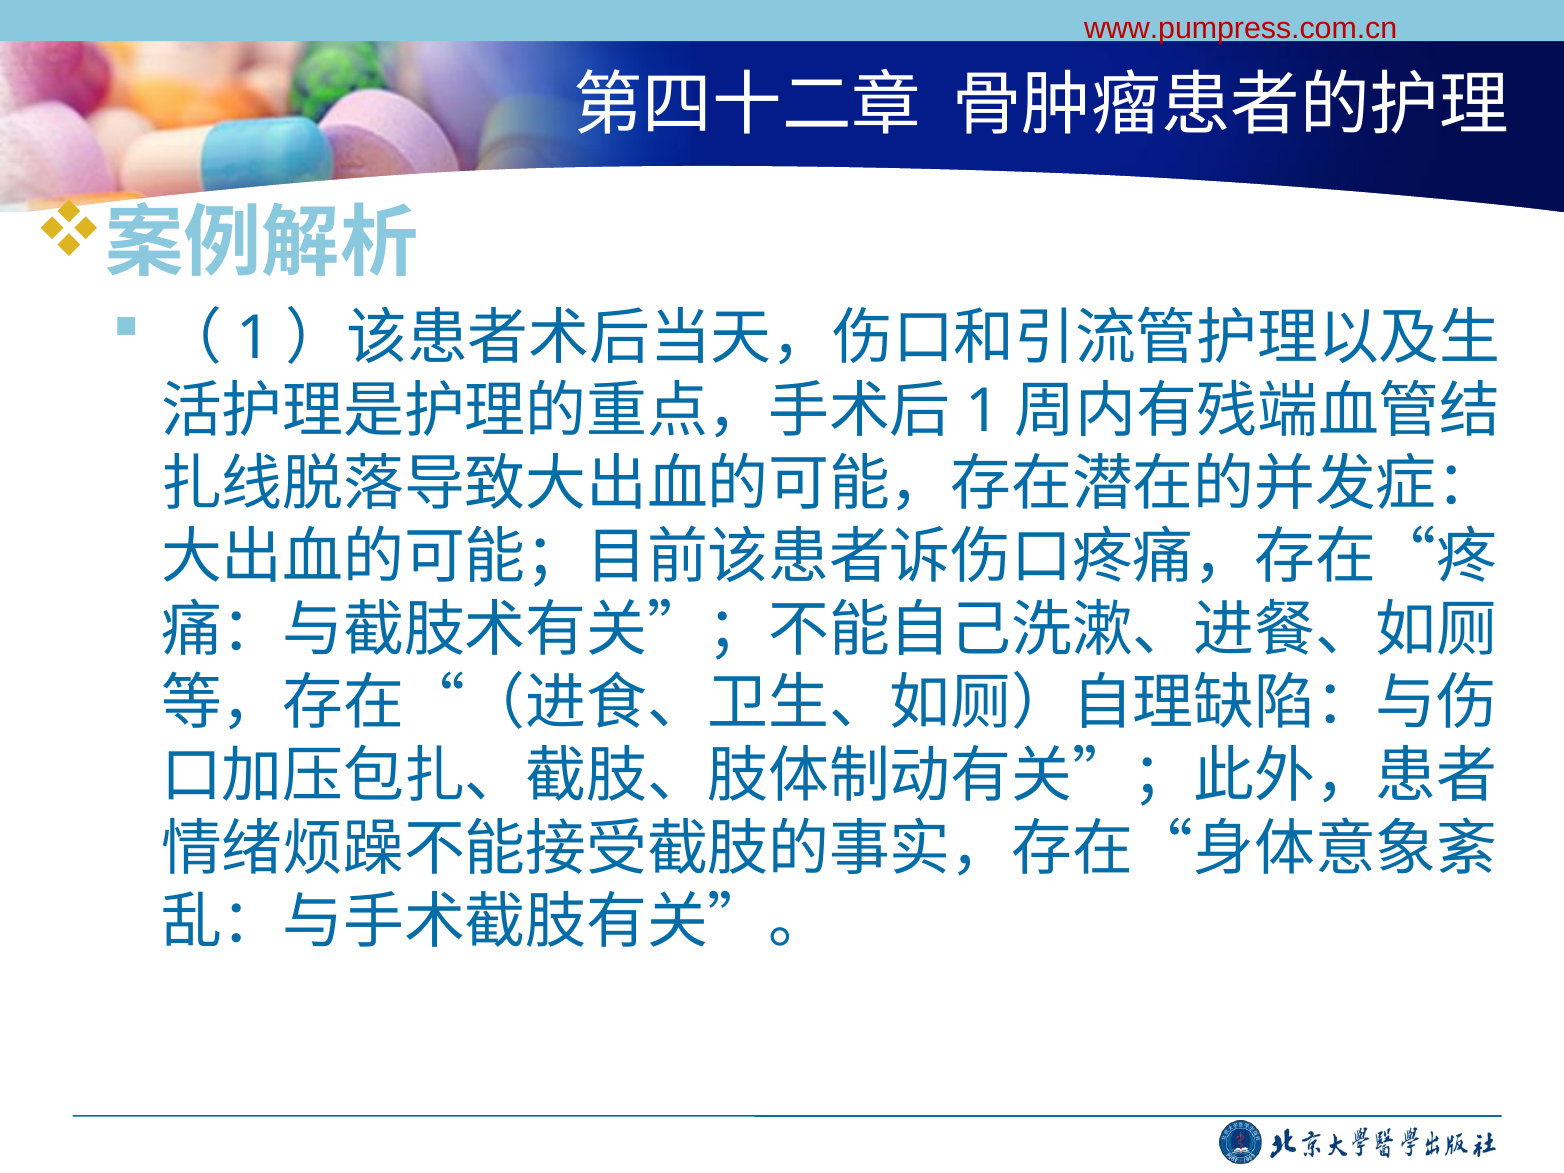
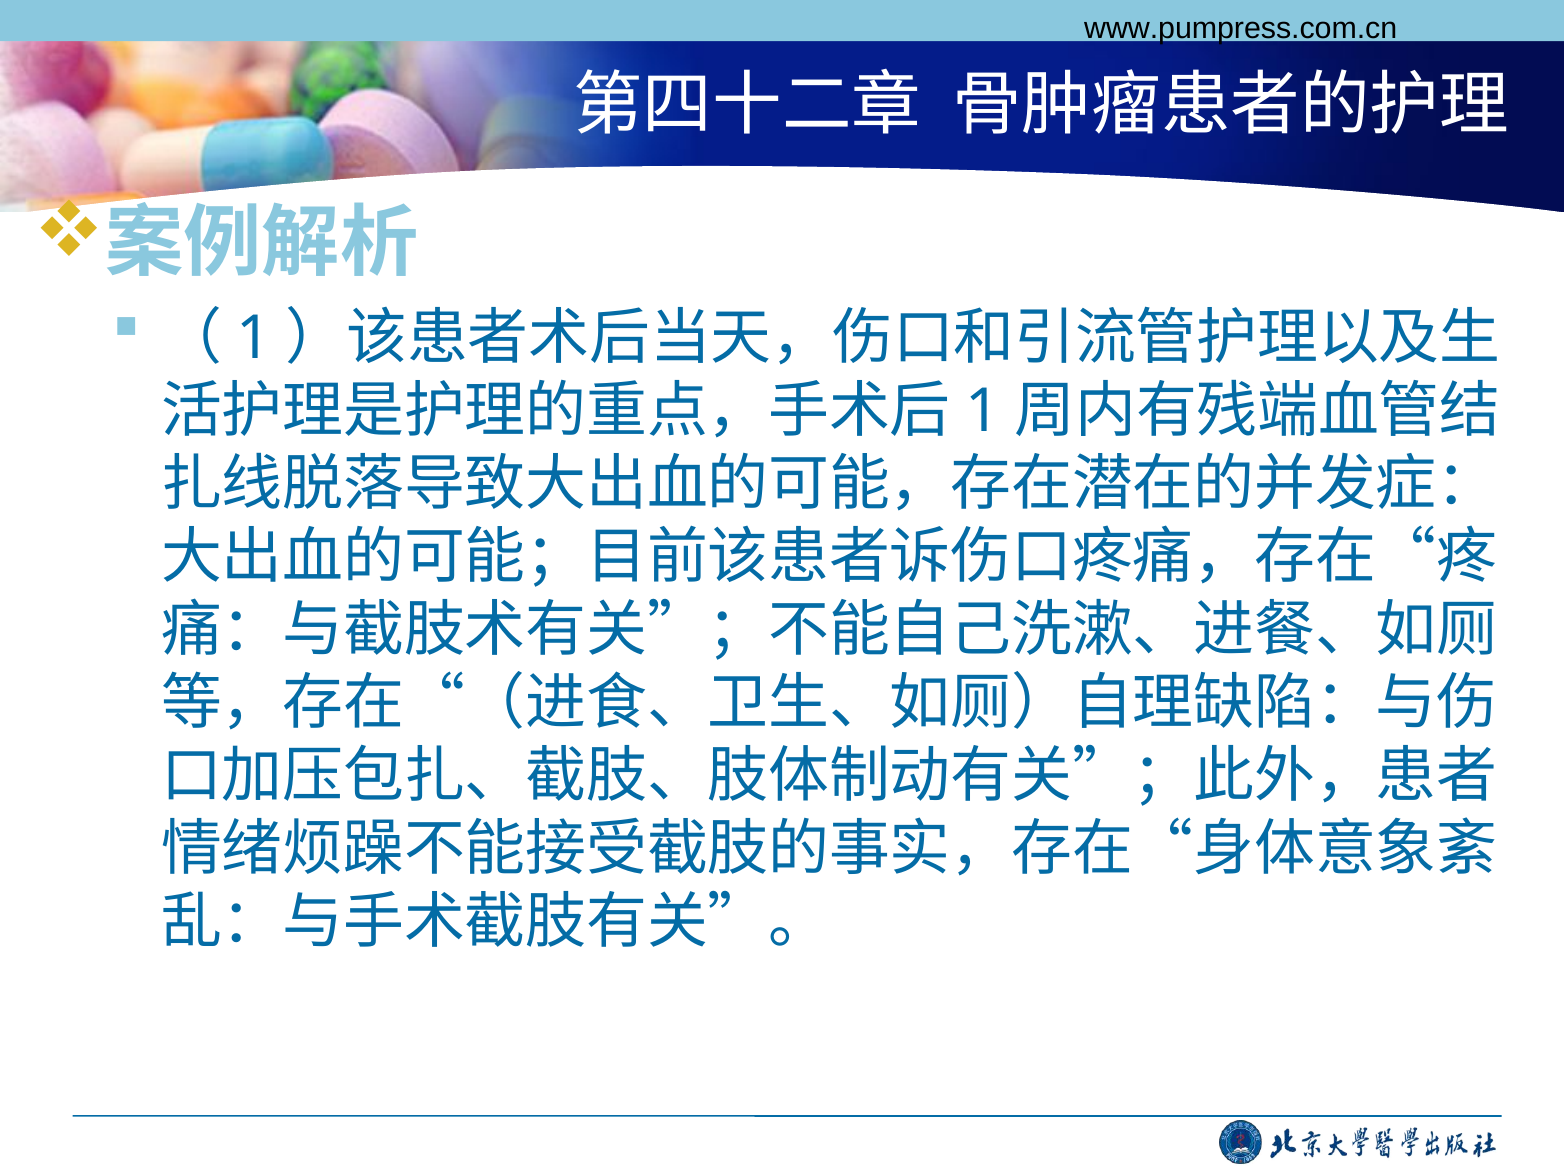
www.pumpress.com.cn colour: red -> black (1241, 28)
